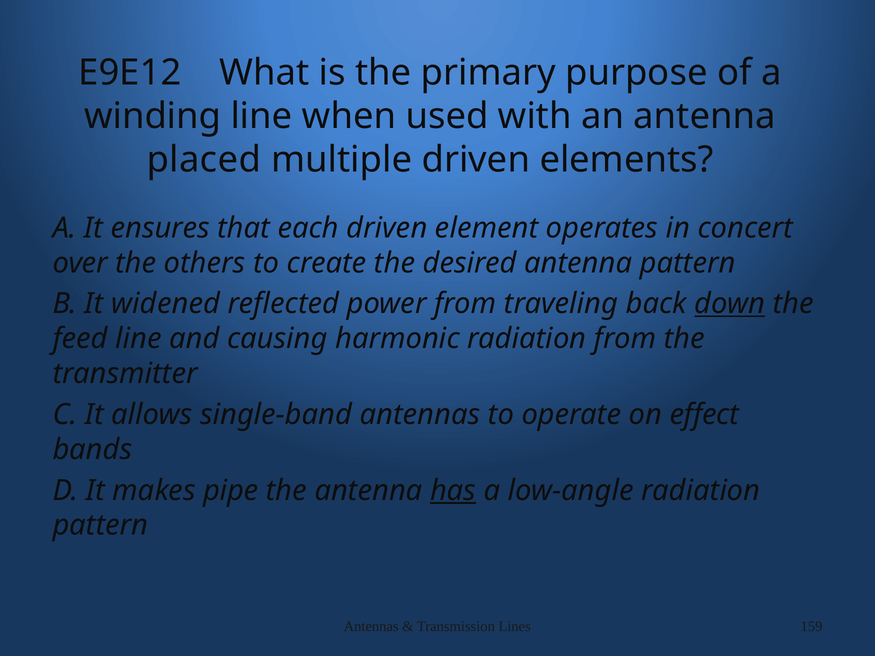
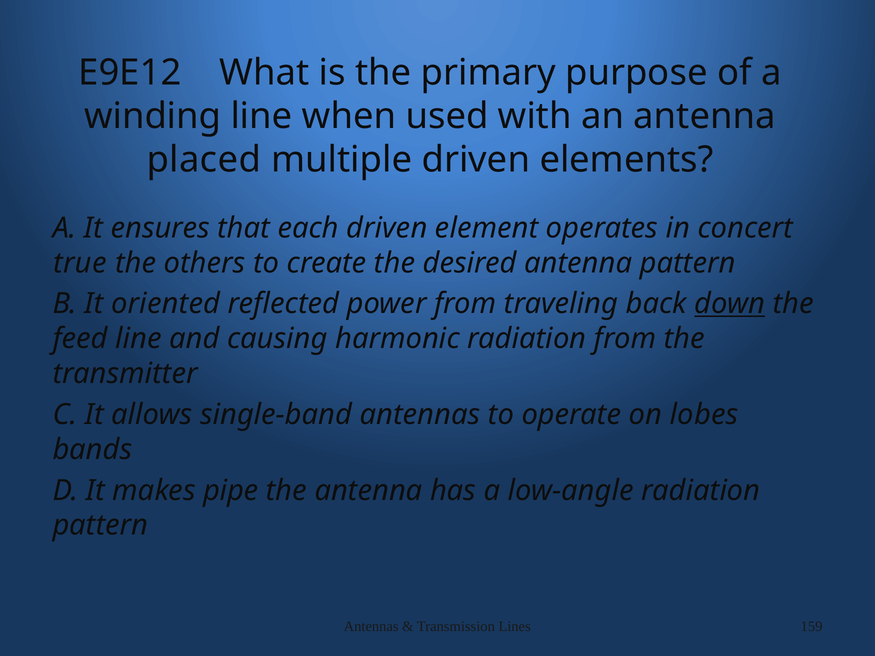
over: over -> true (80, 263)
widened: widened -> oriented (166, 304)
effect: effect -> lobes (704, 415)
has underline: present -> none (453, 491)
